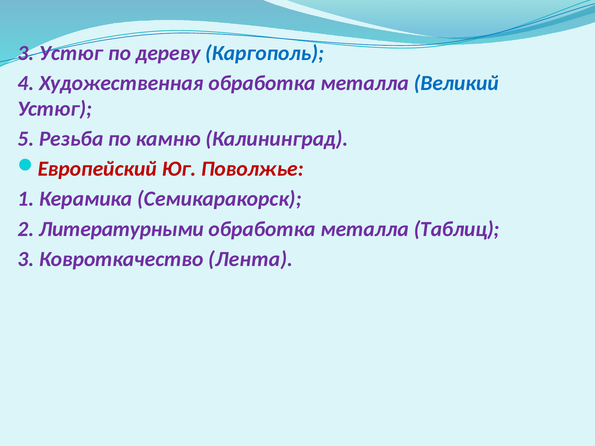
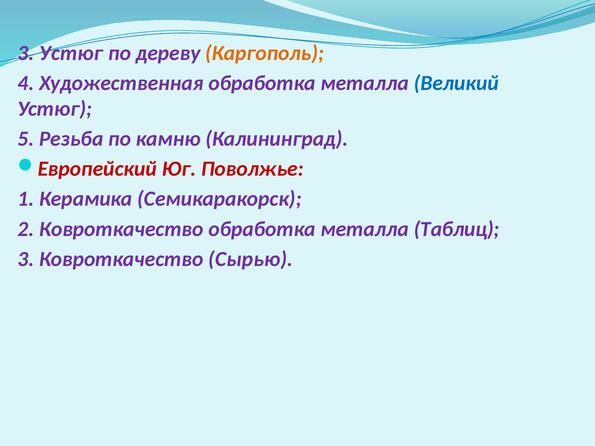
Каргополь colour: blue -> orange (265, 53)
2 Литературными: Литературными -> Ковроткачество (121, 229)
Лента: Лента -> Сырью (251, 259)
